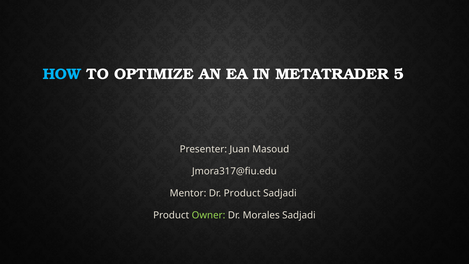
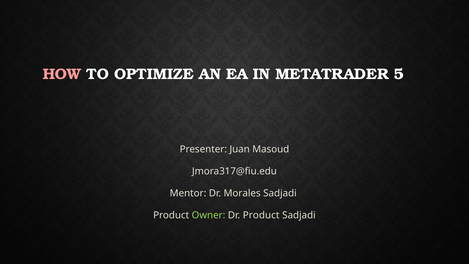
HOW colour: light blue -> pink (62, 74)
Dr Product: Product -> Morales (242, 193)
Dr Morales: Morales -> Product (261, 215)
